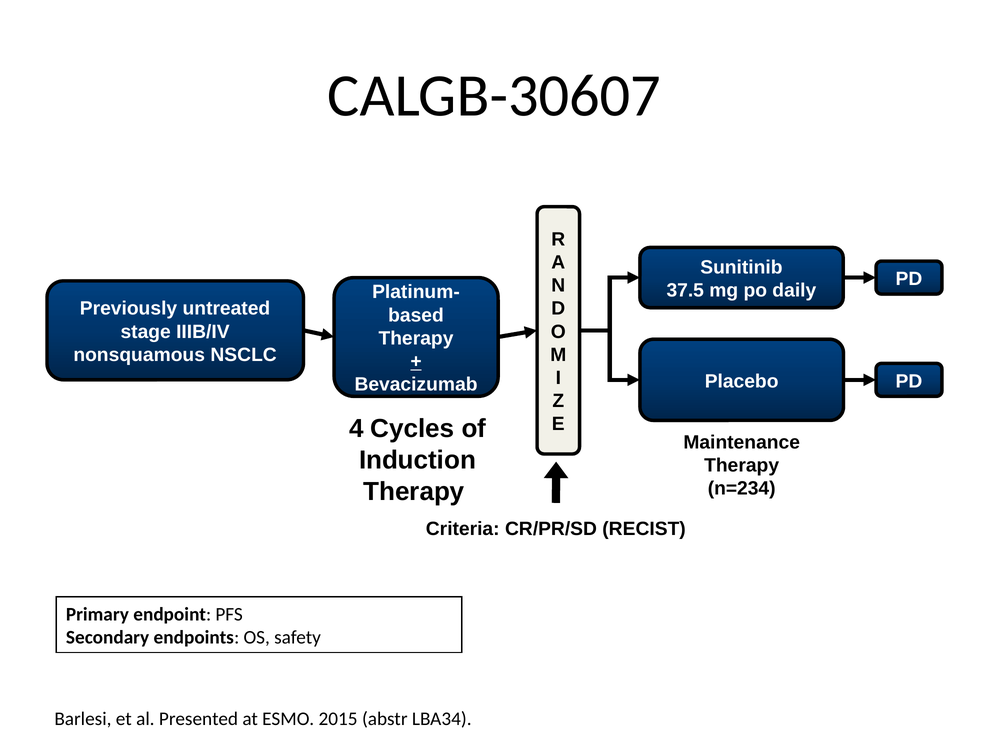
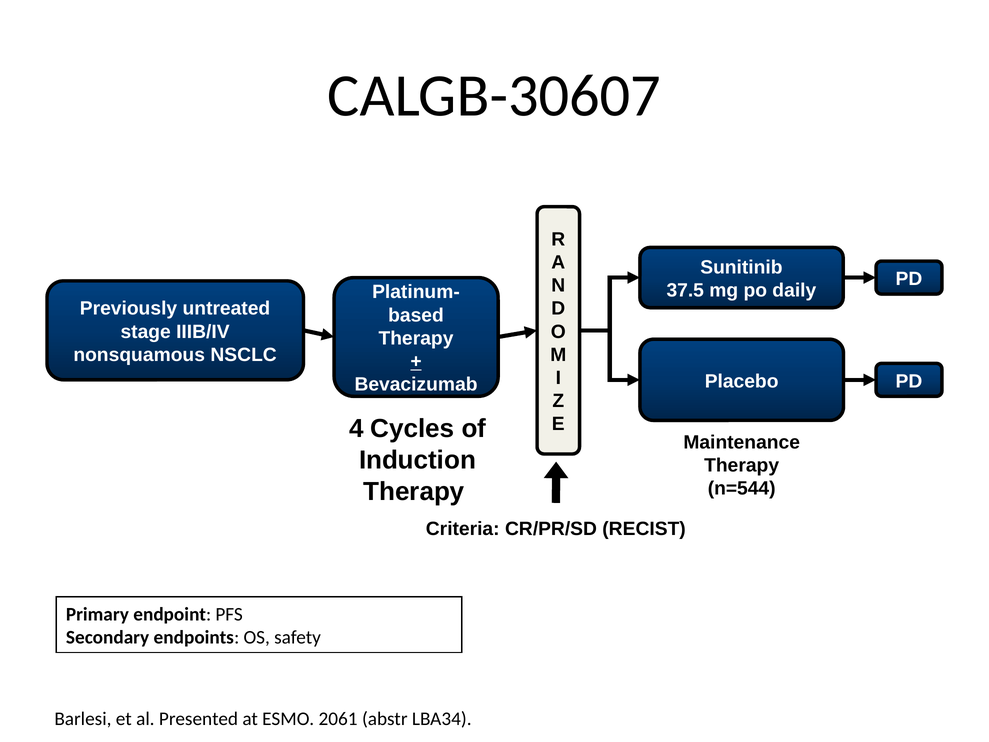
n=234: n=234 -> n=544 (742, 488)
2015: 2015 -> 2061 (338, 719)
